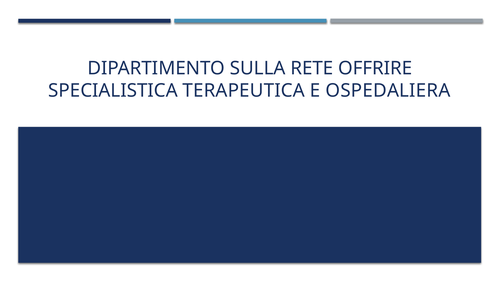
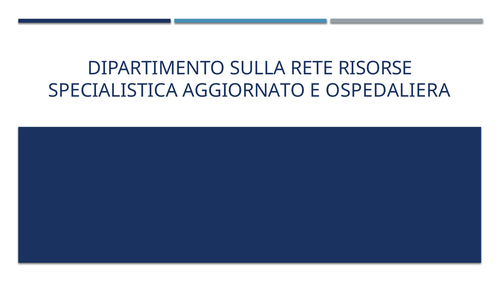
OFFRIRE: OFFRIRE -> RISORSE (375, 68)
TERAPEUTICA: TERAPEUTICA -> AGGIORNATO (244, 91)
